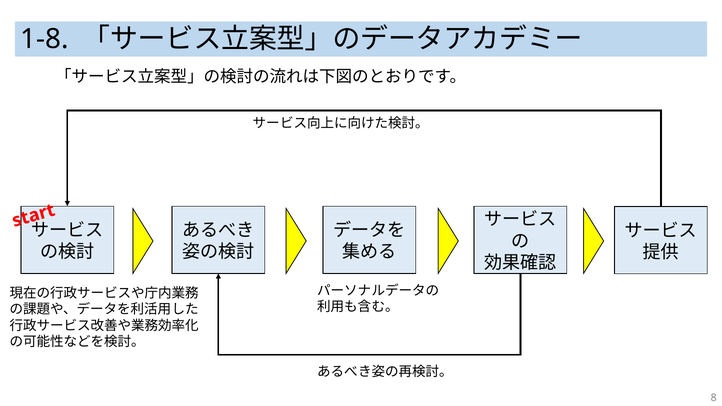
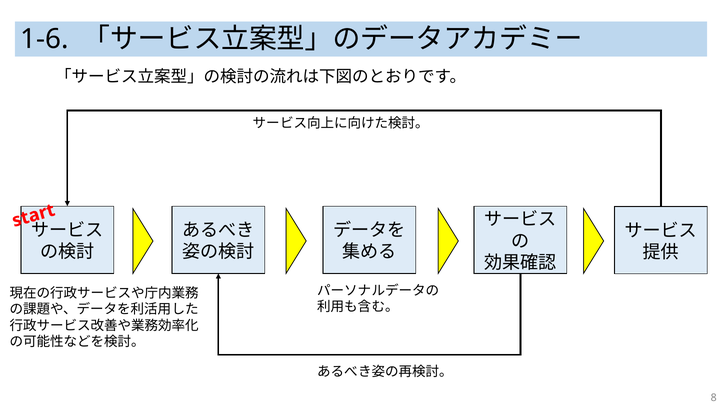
1-8: 1-8 -> 1-6 (44, 39)
